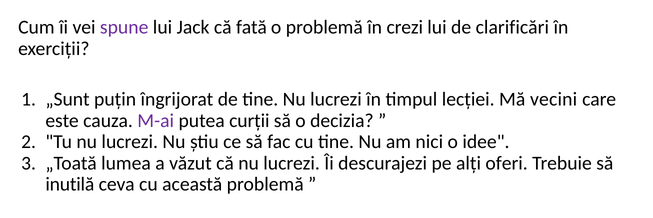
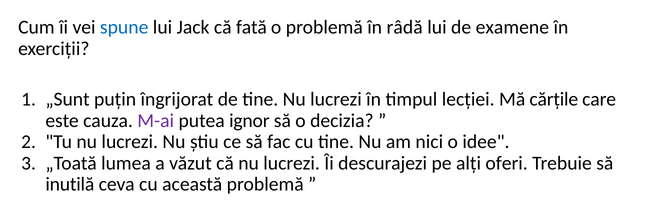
spune colour: purple -> blue (124, 27)
crezi: crezi -> râdă (405, 27)
clarificări: clarificări -> examene (512, 27)
vecini: vecini -> cărțile (554, 99)
curții: curții -> ignor (249, 120)
